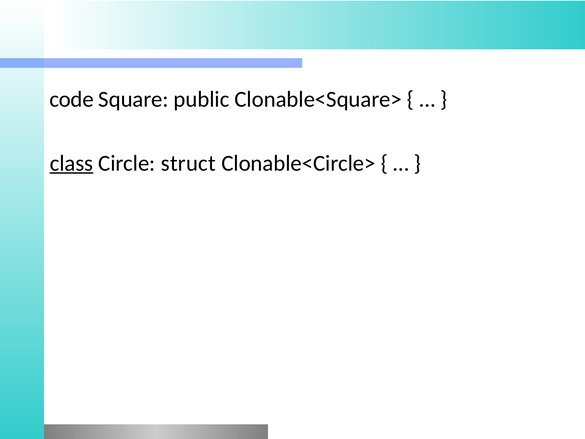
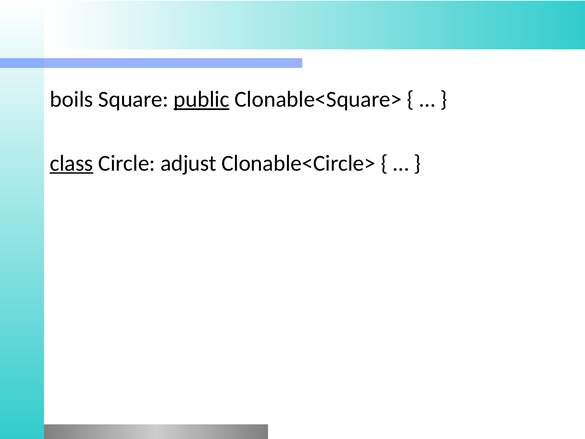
code: code -> boils (71, 99)
public underline: none -> present (202, 99)
struct: struct -> adjust (188, 163)
